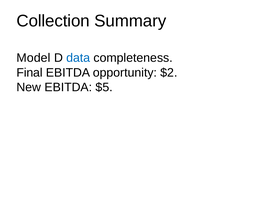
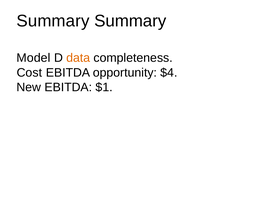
Collection: Collection -> Summary (53, 21)
data colour: blue -> orange (78, 58)
Final: Final -> Cost (29, 73)
$2: $2 -> $4 (169, 73)
$5: $5 -> $1 (104, 87)
